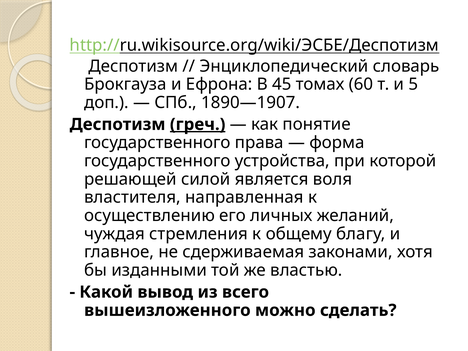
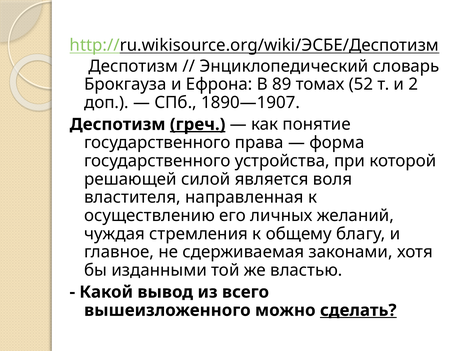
45: 45 -> 89 (282, 84)
60: 60 -> 52 (361, 84)
5: 5 -> 2 (413, 84)
сделать underline: none -> present (358, 310)
